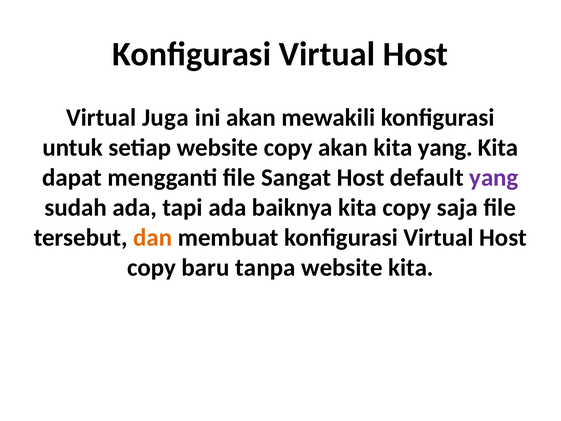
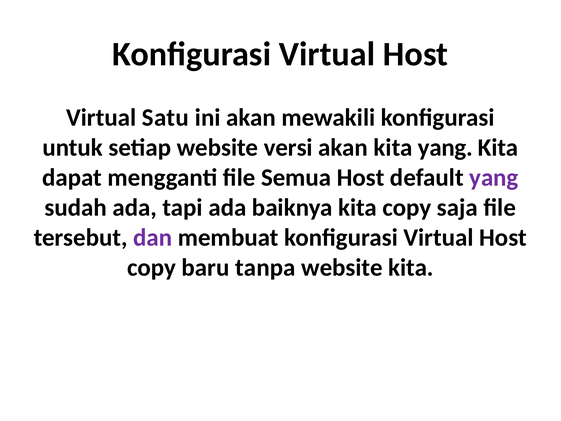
Juga: Juga -> Satu (165, 118)
website copy: copy -> versi (288, 148)
Sangat: Sangat -> Semua (296, 178)
dan colour: orange -> purple (153, 237)
